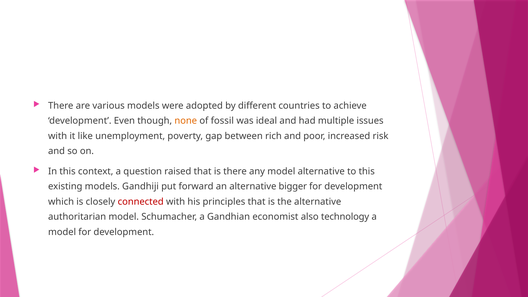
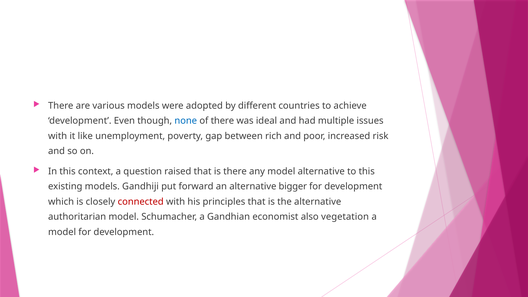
none colour: orange -> blue (186, 121)
of fossil: fossil -> there (222, 121)
technology: technology -> vegetation (345, 217)
